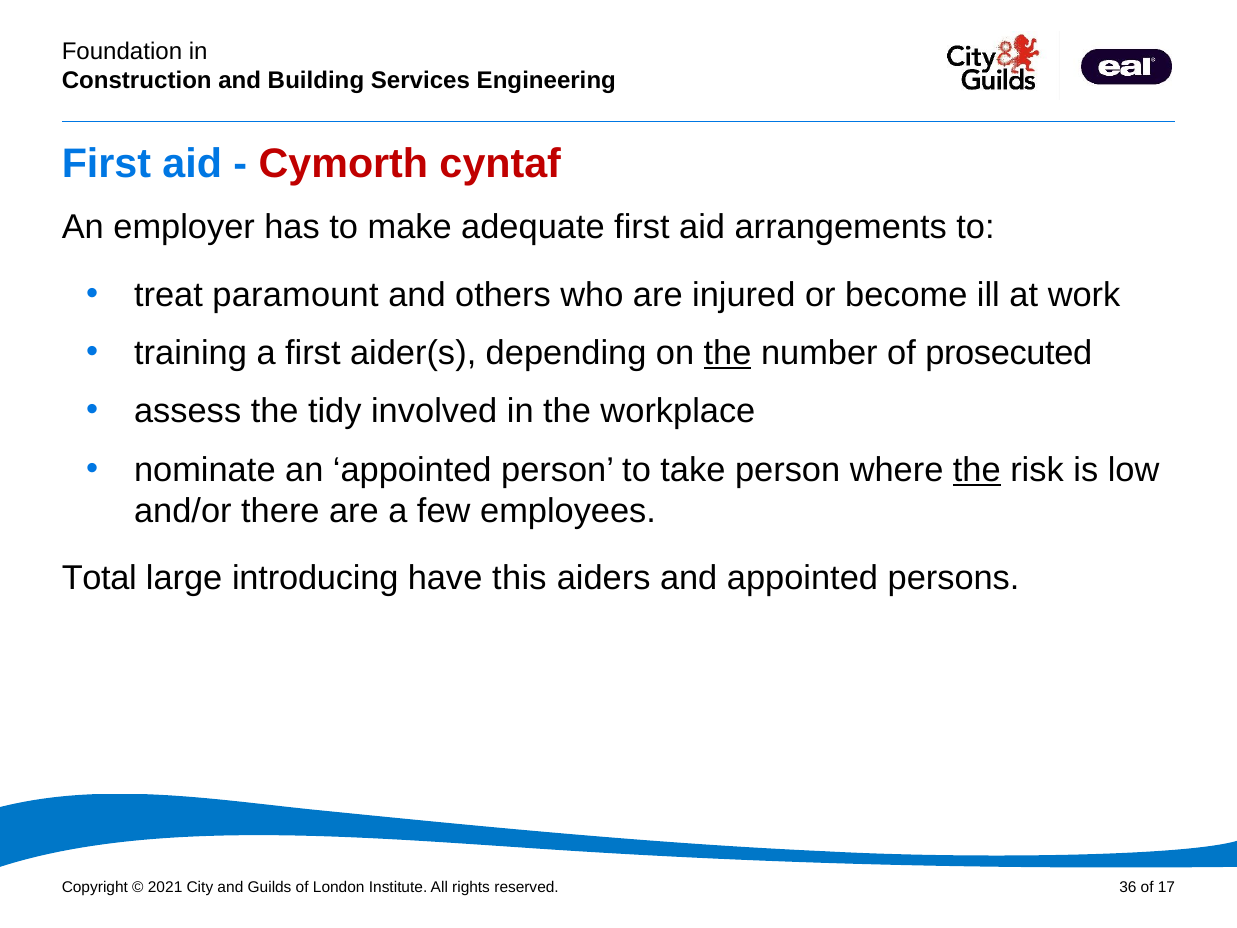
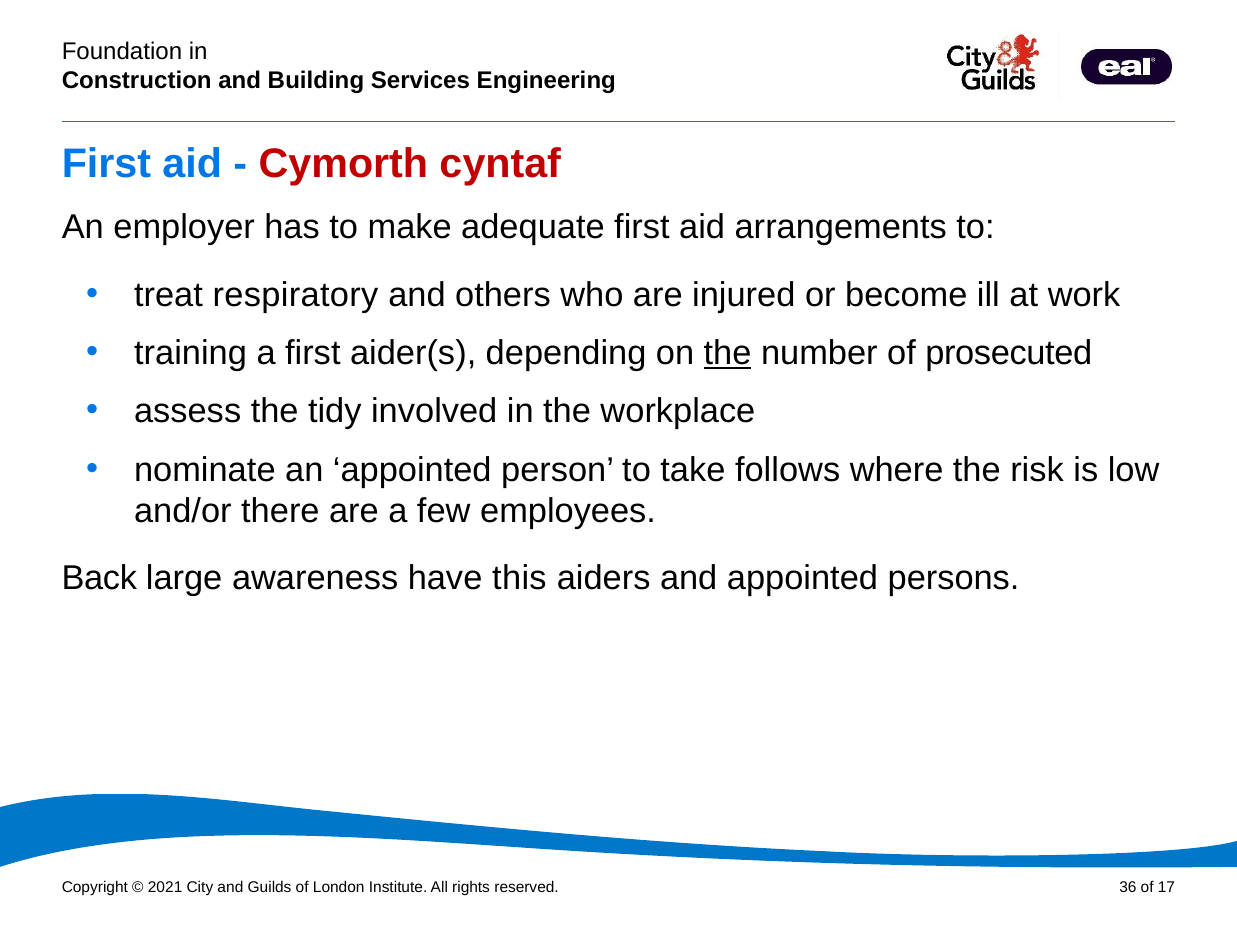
paramount: paramount -> respiratory (295, 295)
take person: person -> follows (788, 470)
the underline: present -> none (977, 470)
Total: Total -> Back (99, 578)
introducing: introducing -> awareness (315, 578)
